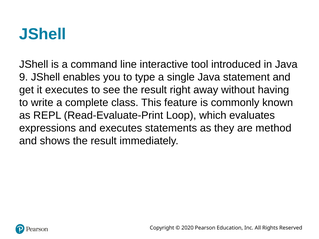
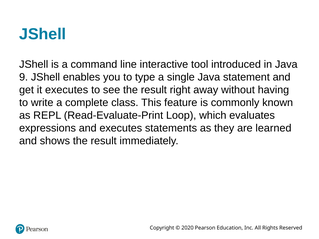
method: method -> learned (273, 128)
